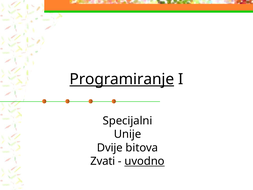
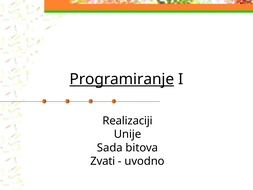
Specijalni: Specijalni -> Realizaciji (128, 121)
Dvije: Dvije -> Sada (110, 148)
uvodno underline: present -> none (145, 161)
